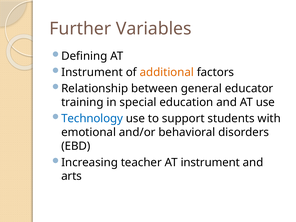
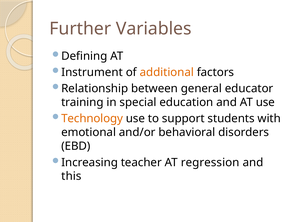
Technology colour: blue -> orange (92, 119)
AT instrument: instrument -> regression (210, 162)
arts: arts -> this (71, 176)
